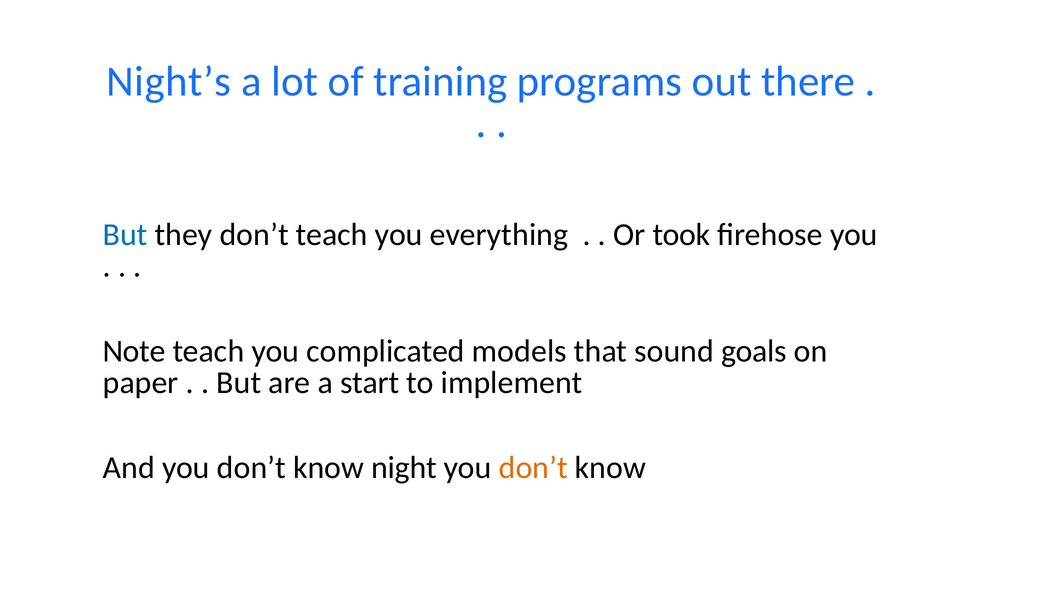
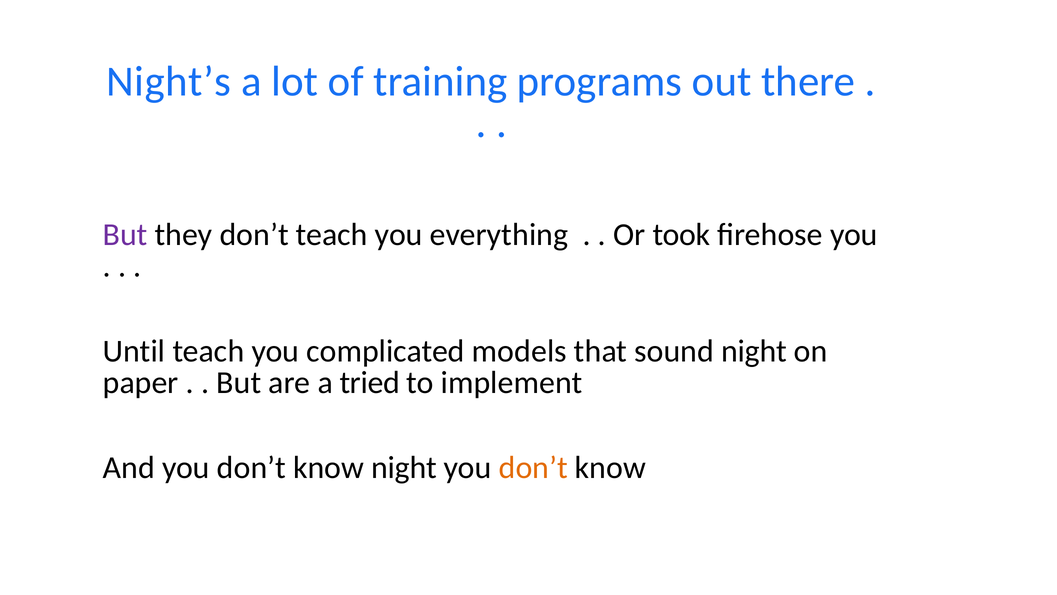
But colour: blue -> purple (125, 235)
Note: Note -> Until (134, 351)
sound goals: goals -> night (754, 351)
start: start -> tried (370, 382)
